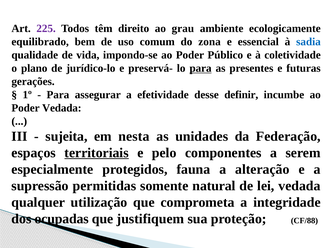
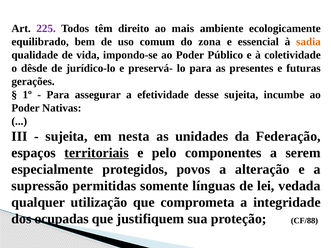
grau: grau -> mais (183, 29)
sadia colour: blue -> orange (308, 42)
plano: plano -> dêsde (34, 68)
para underline: present -> none (201, 68)
desse definir: definir -> sujeita (241, 95)
Poder Vedada: Vedada -> Nativas (62, 108)
fauna: fauna -> povos (193, 169)
natural: natural -> línguas (214, 186)
